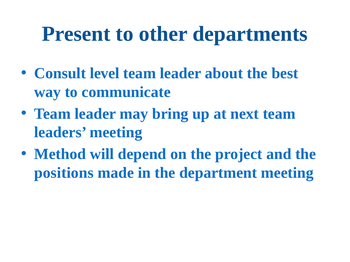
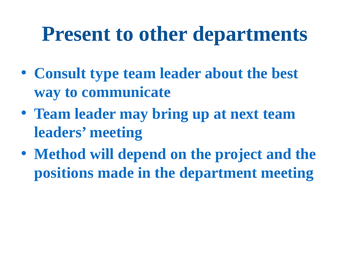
level: level -> type (104, 73)
